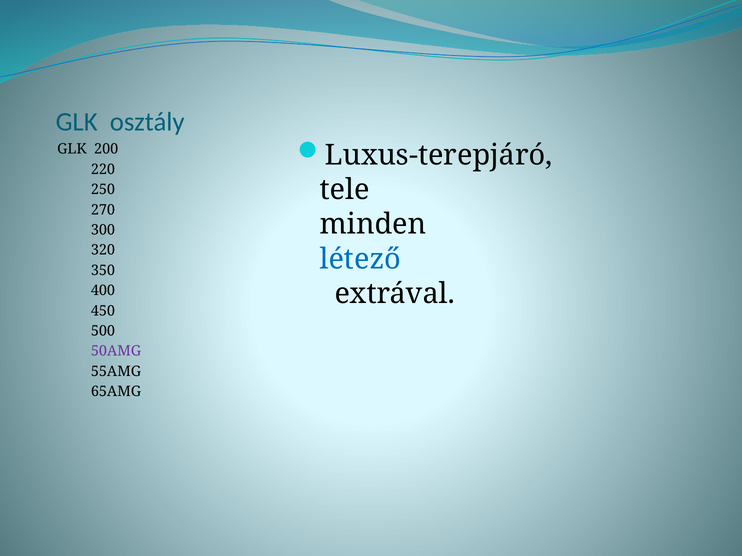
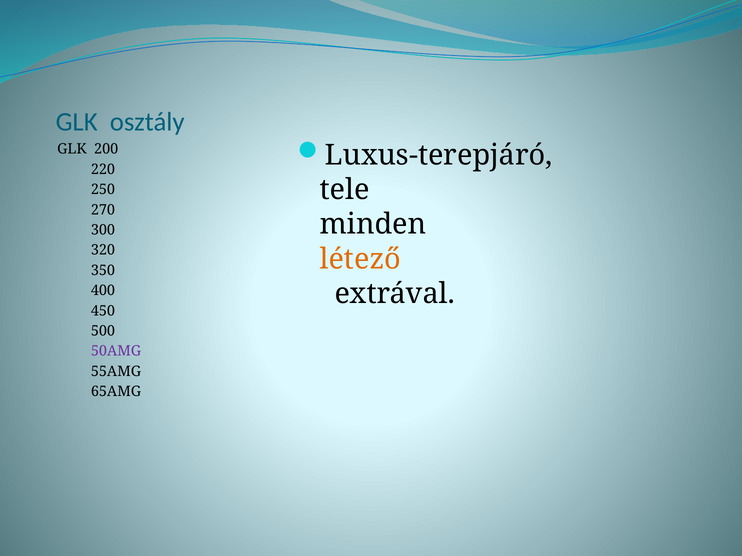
létező colour: blue -> orange (360, 259)
